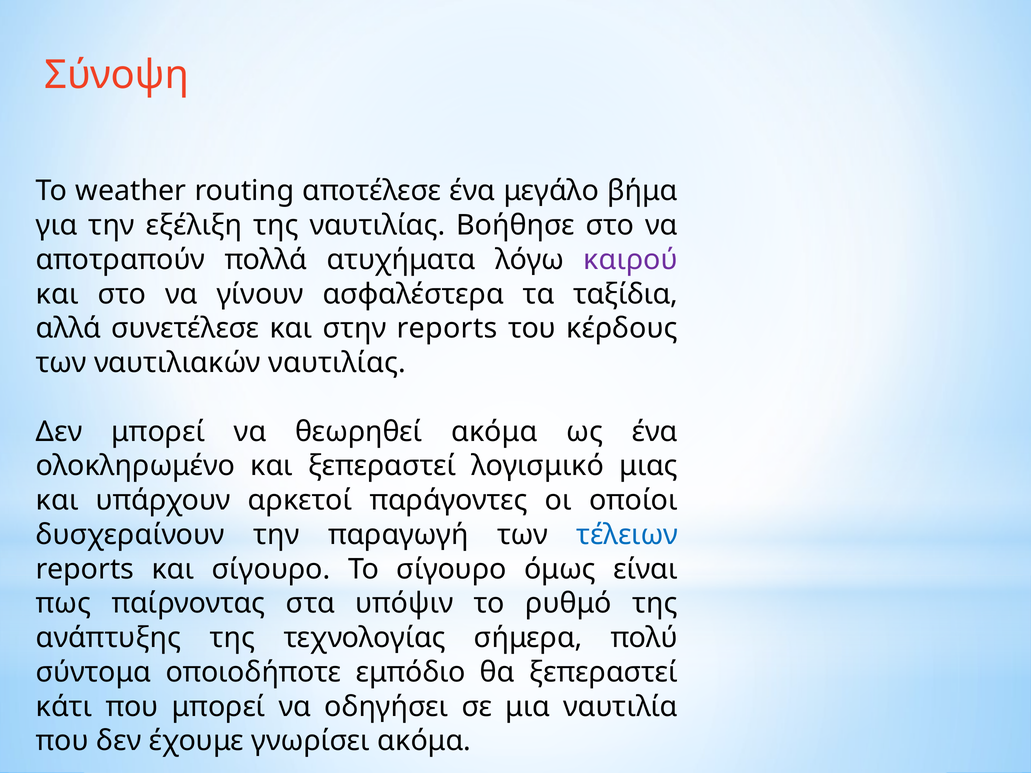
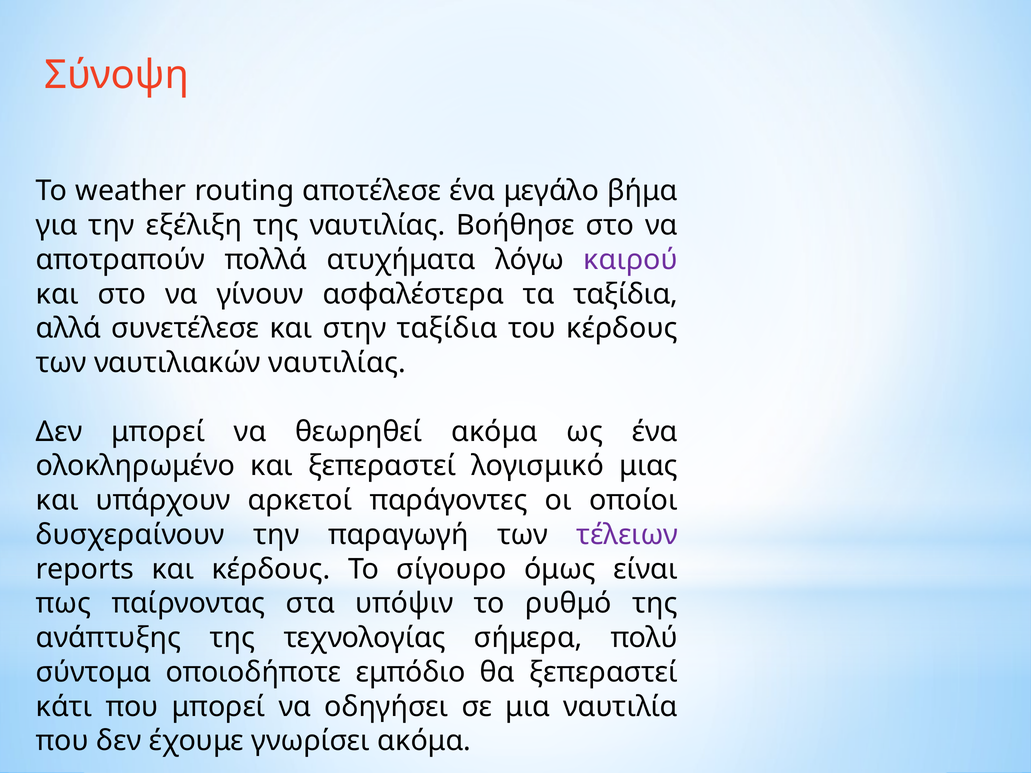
στην reports: reports -> ταξίδια (447, 329)
τέλειων colour: blue -> purple (627, 535)
και σίγουρο: σίγουρο -> κέρδους (271, 569)
